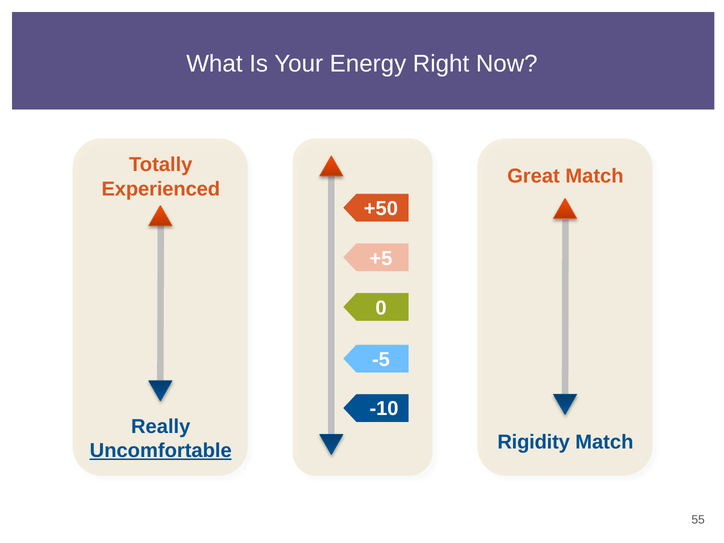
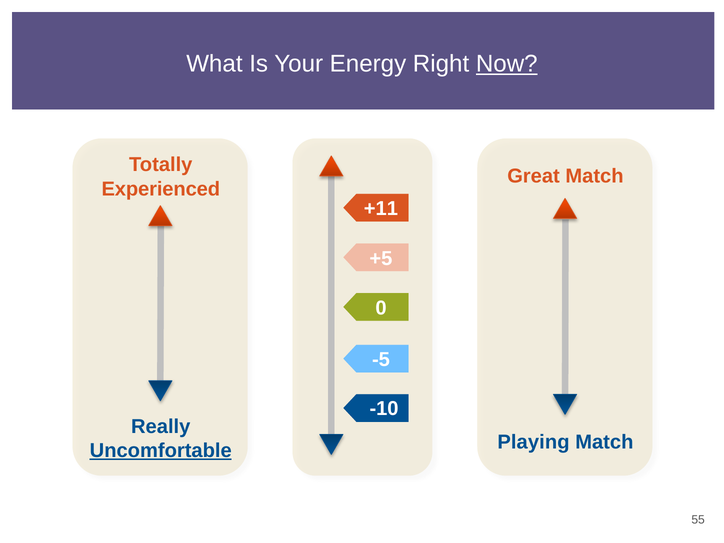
Now underline: none -> present (507, 64)
+50: +50 -> +11 (381, 209)
Rigidity: Rigidity -> Playing (533, 442)
